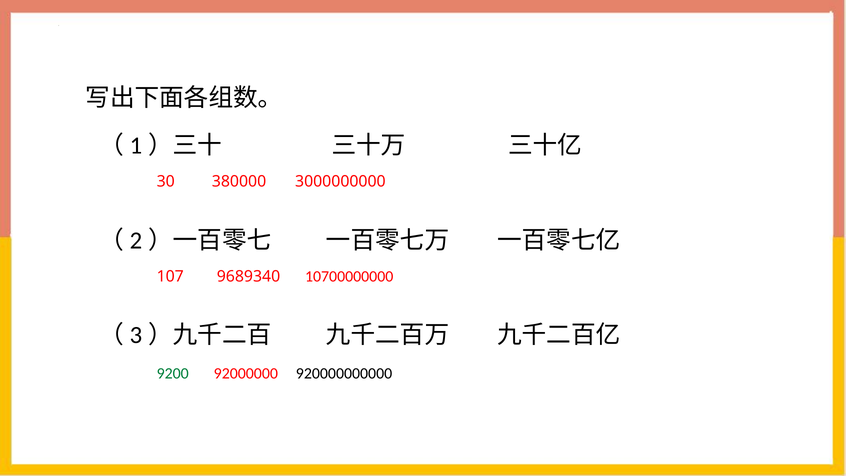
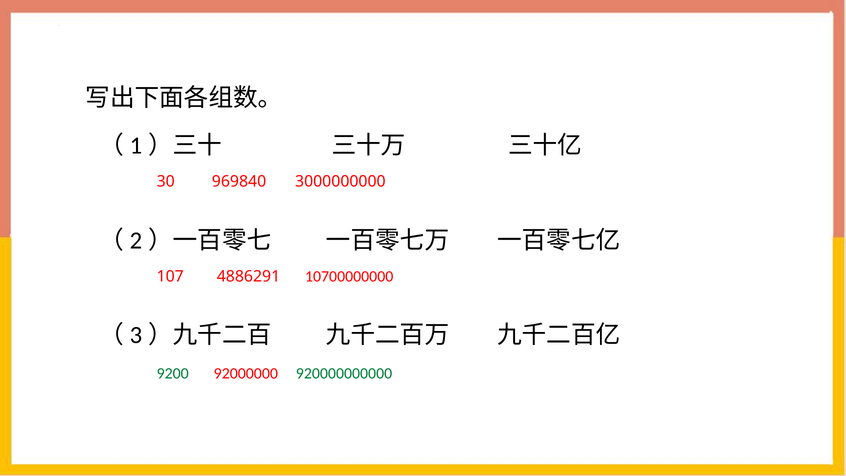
380000: 380000 -> 969840 (239, 182)
9689340: 9689340 -> 4886291 (249, 276)
920000000000 colour: black -> green (344, 373)
